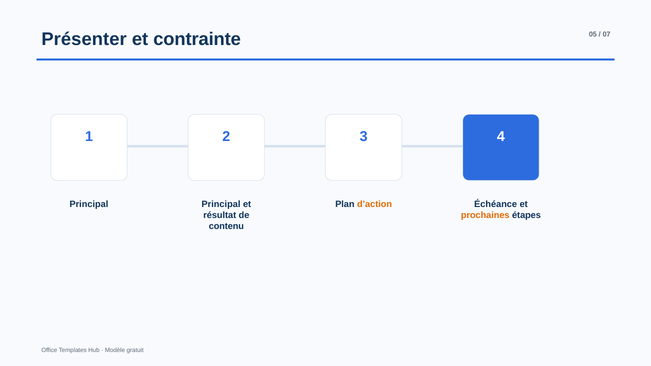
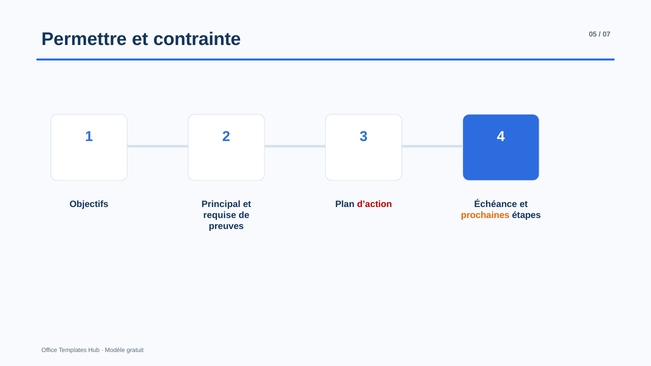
Présenter: Présenter -> Permettre (84, 39)
Principal: Principal -> Objectifs (89, 204)
d’action colour: orange -> red (374, 204)
résultat: résultat -> requise (220, 215)
contenu: contenu -> preuves (226, 226)
